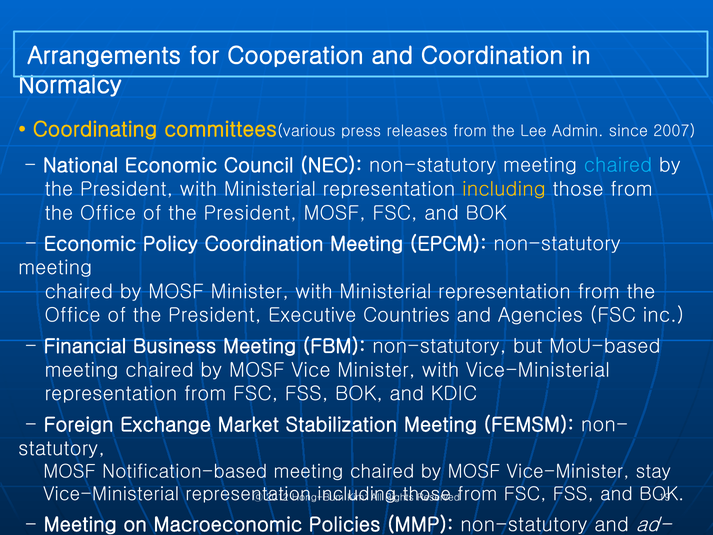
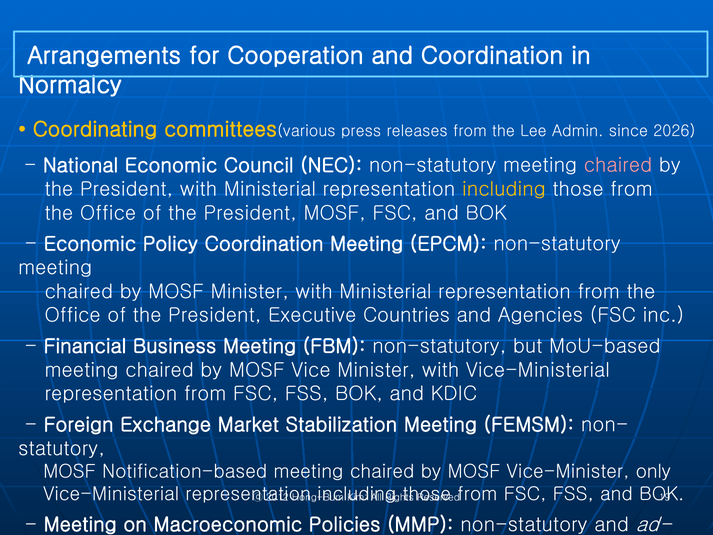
2007: 2007 -> 2026 (674, 131)
chaired colour: light blue -> pink (618, 165)
stay: stay -> only (653, 471)
